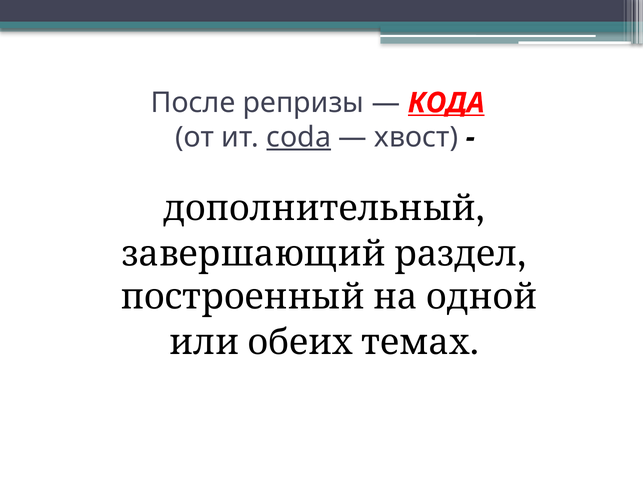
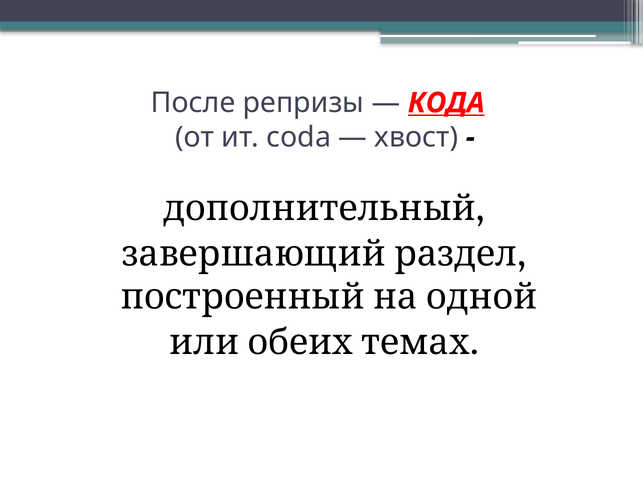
coda underline: present -> none (299, 137)
